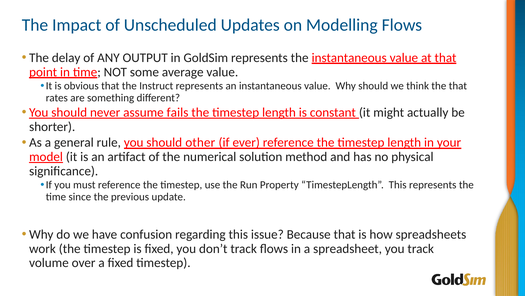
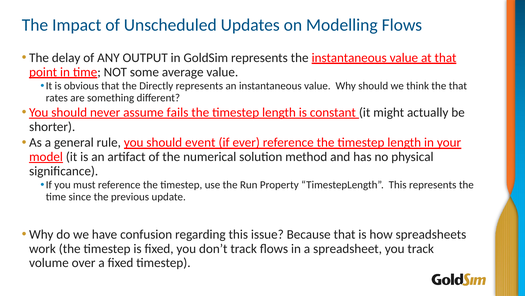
Instruct: Instruct -> Directly (156, 86)
other: other -> event (200, 142)
